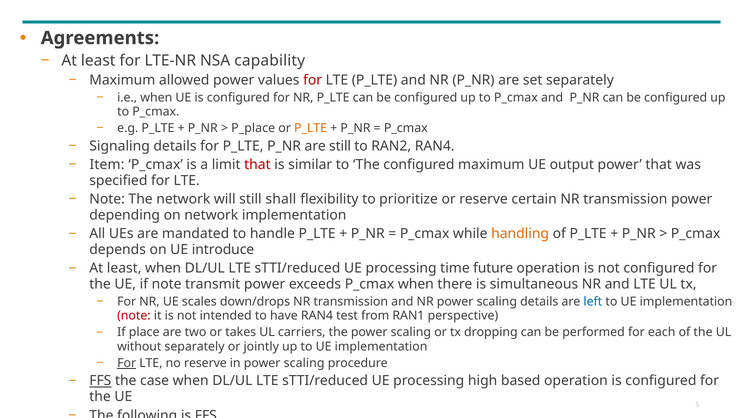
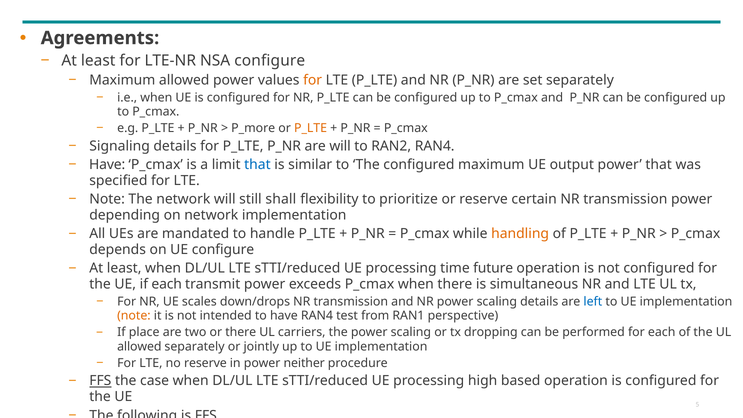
NSA capability: capability -> configure (270, 60)
for colour: red -> orange (313, 80)
P_place: P_place -> P_more (253, 128)
are still: still -> will (340, 146)
Item: Item -> Have (107, 165)
that colour: red -> blue (257, 165)
UE introduce: introduce -> configure (223, 250)
if note: note -> each (167, 284)
note colour: red -> orange (134, 316)
or takes: takes -> there (241, 332)
without: without -> allowed (139, 346)
For underline: present -> none (127, 363)
in power scaling: scaling -> neither (304, 363)
